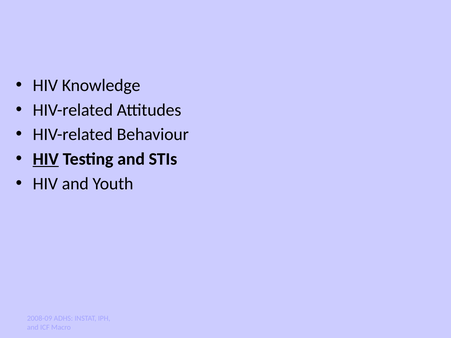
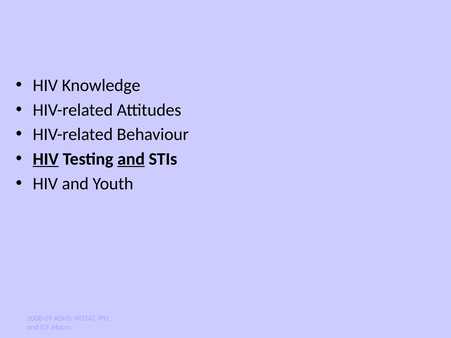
and underline: none -> present (131, 159)
